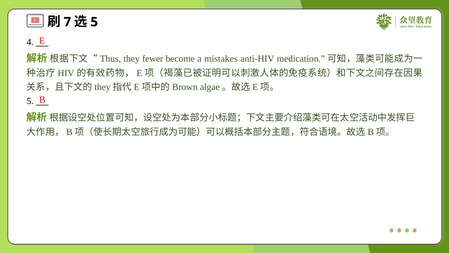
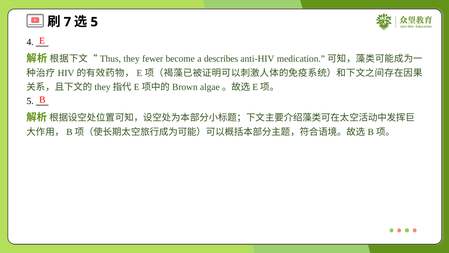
mistakes: mistakes -> describes (221, 59)
